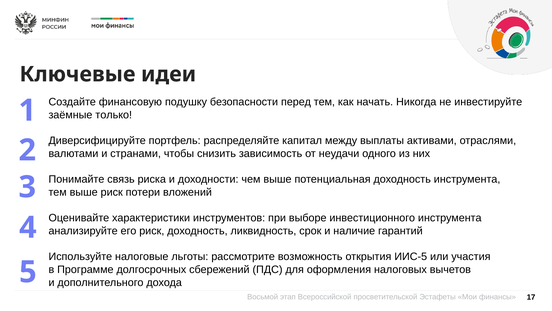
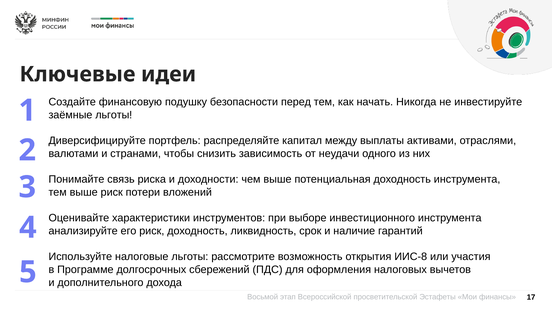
заёмные только: только -> льготы (114, 115)
ИИС-5: ИИС-5 -> ИИС-8 (411, 256)
